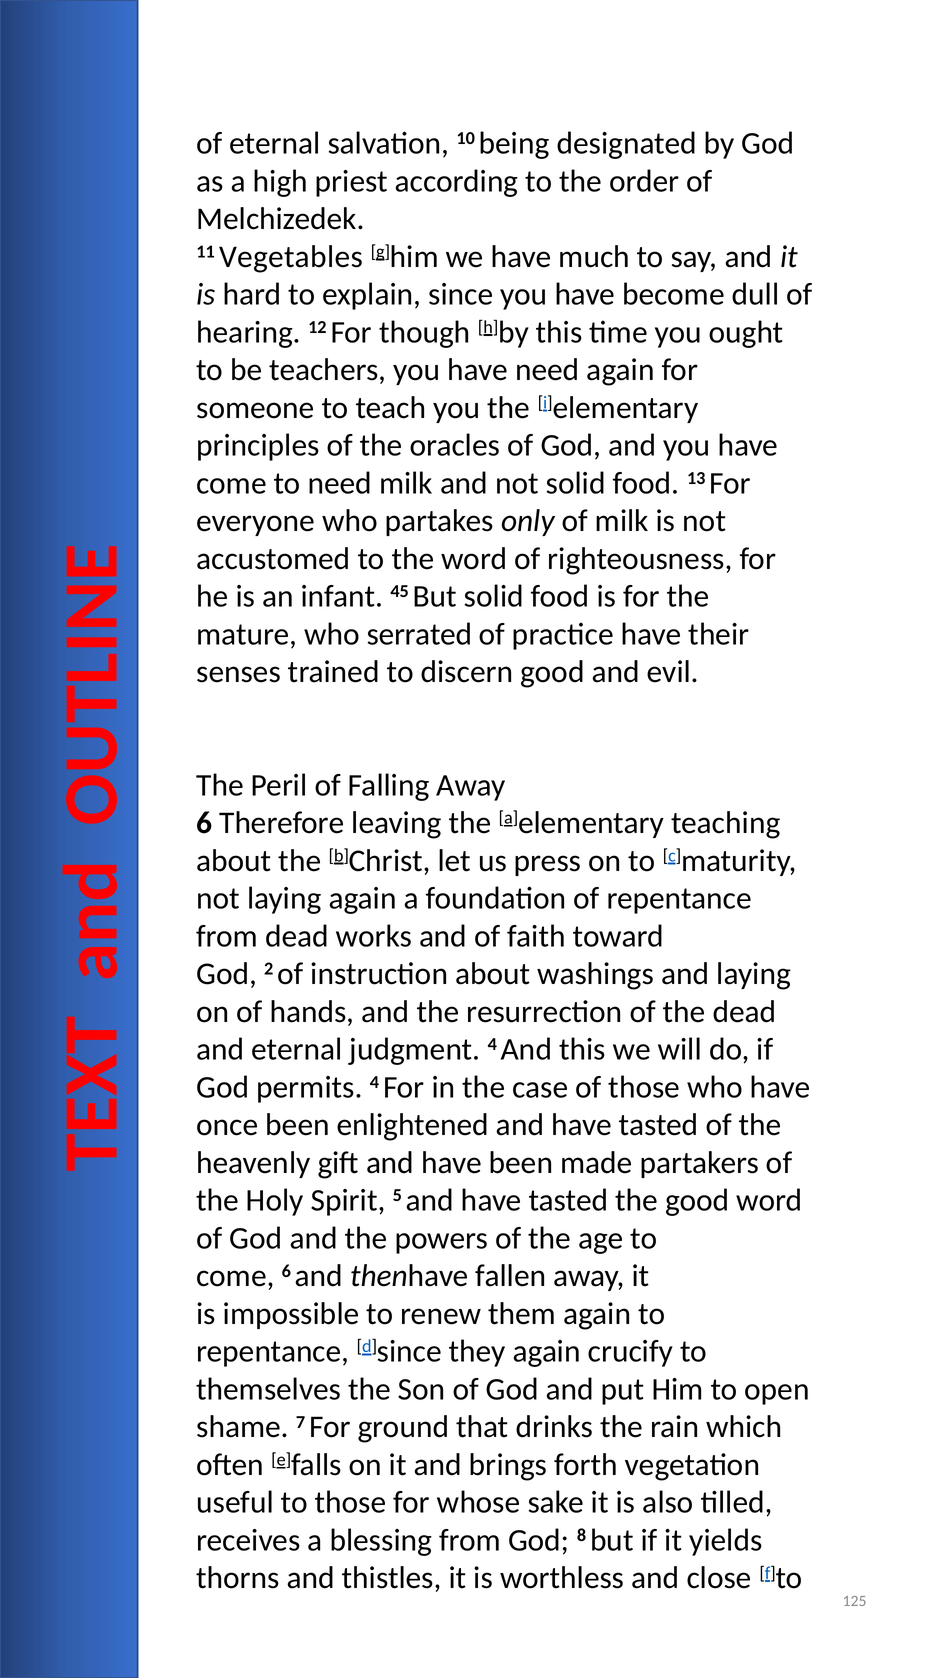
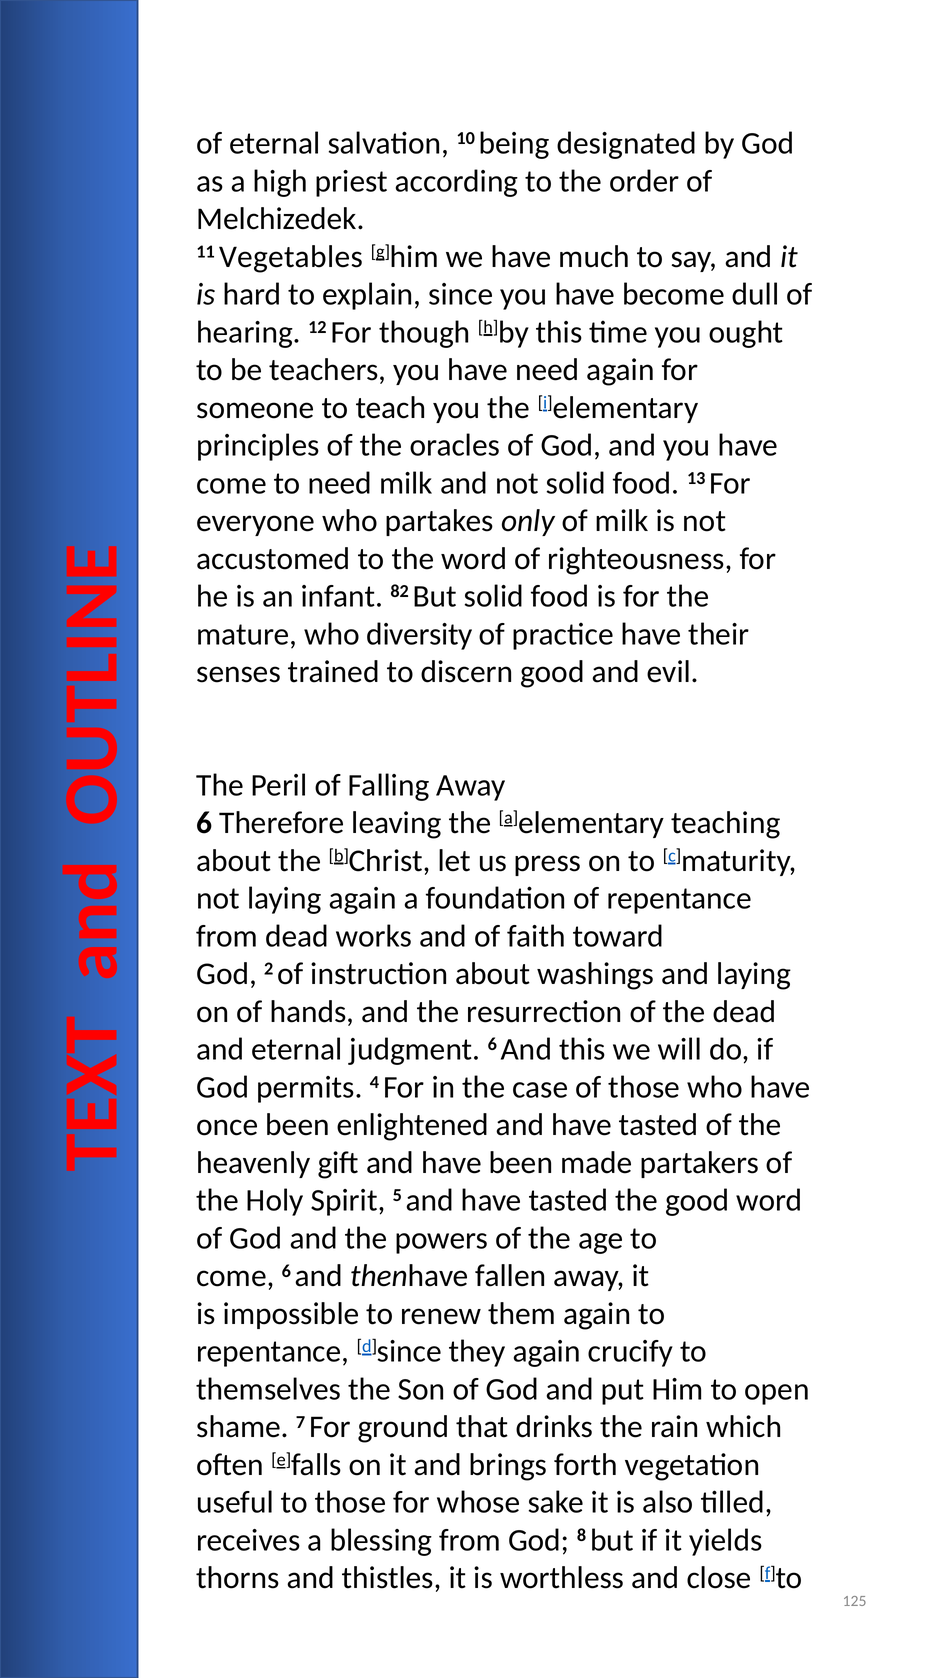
45: 45 -> 82 (400, 592)
serrated: serrated -> diversity (419, 634)
judgment 4: 4 -> 6 (492, 1045)
